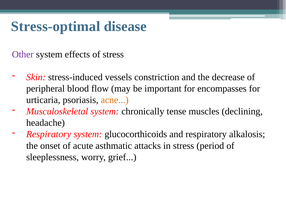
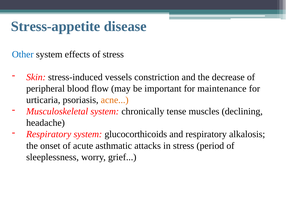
Stress-optimal: Stress-optimal -> Stress-appetite (56, 27)
Other colour: purple -> blue (23, 54)
encompasses: encompasses -> maintenance (222, 89)
